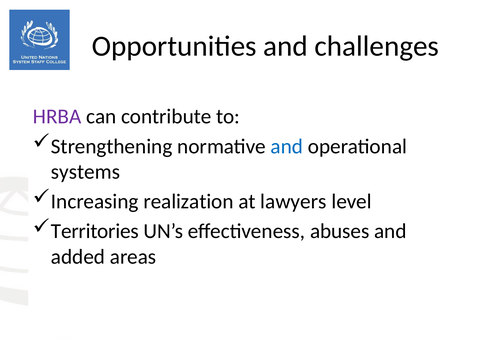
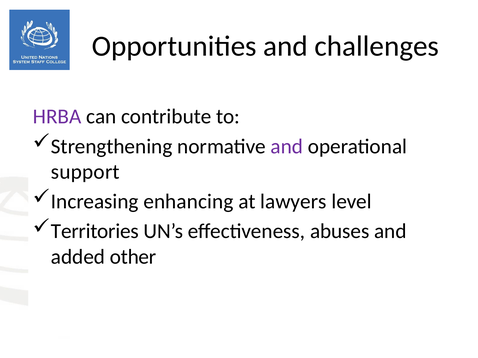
and colour: blue -> purple (287, 147)
systems: systems -> support (85, 172)
realization: realization -> enhancing (188, 202)
areas: areas -> other (133, 257)
